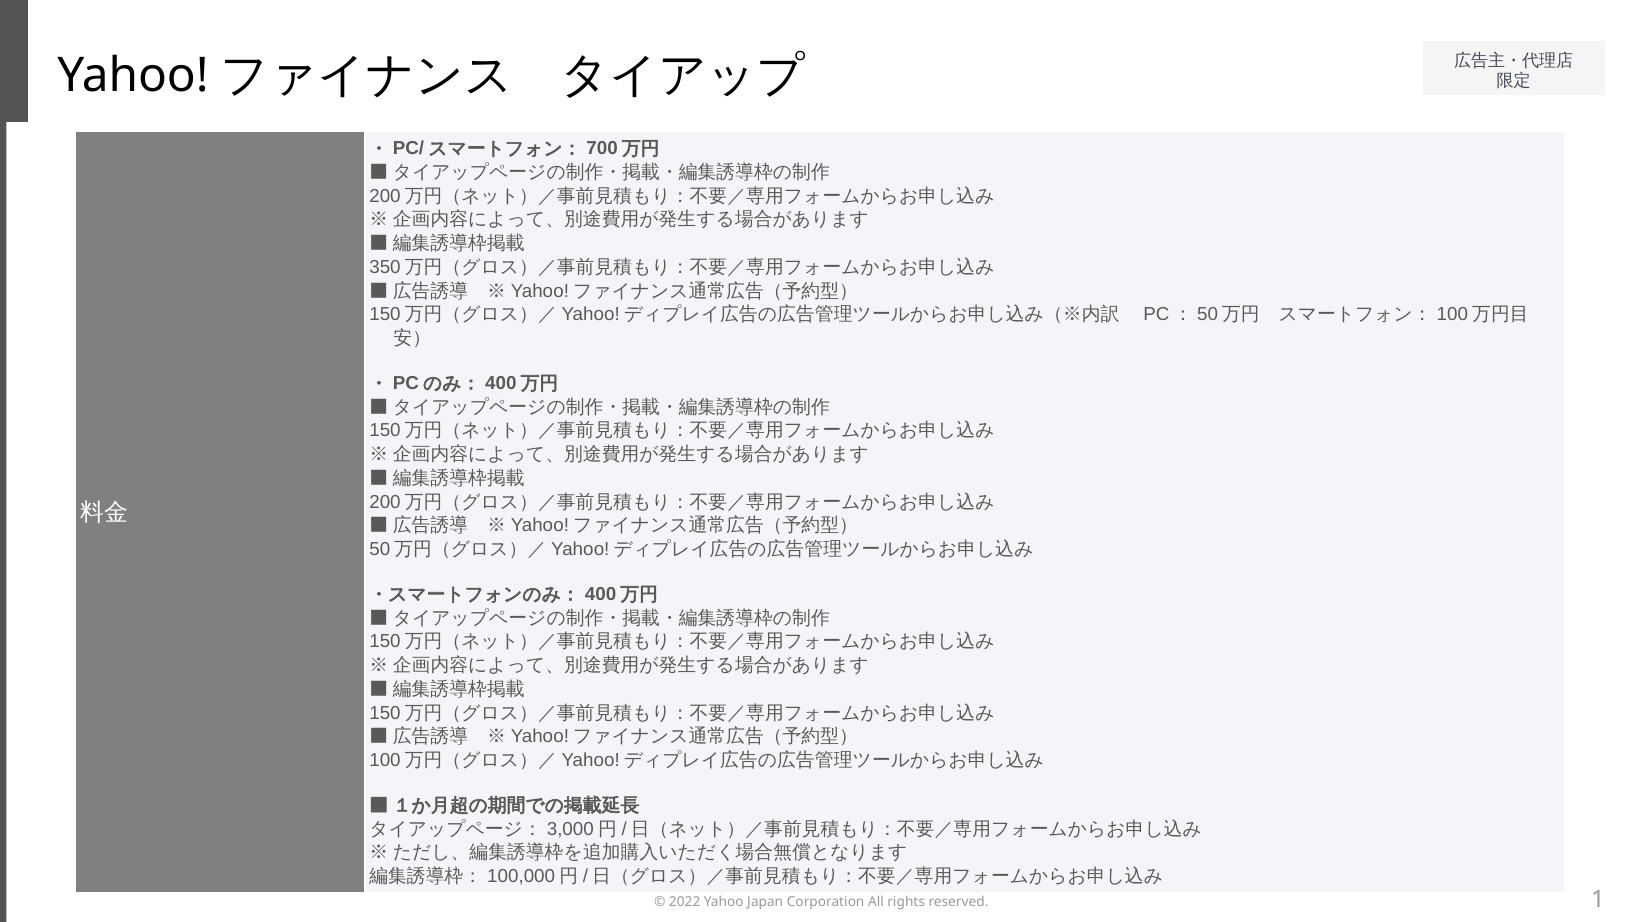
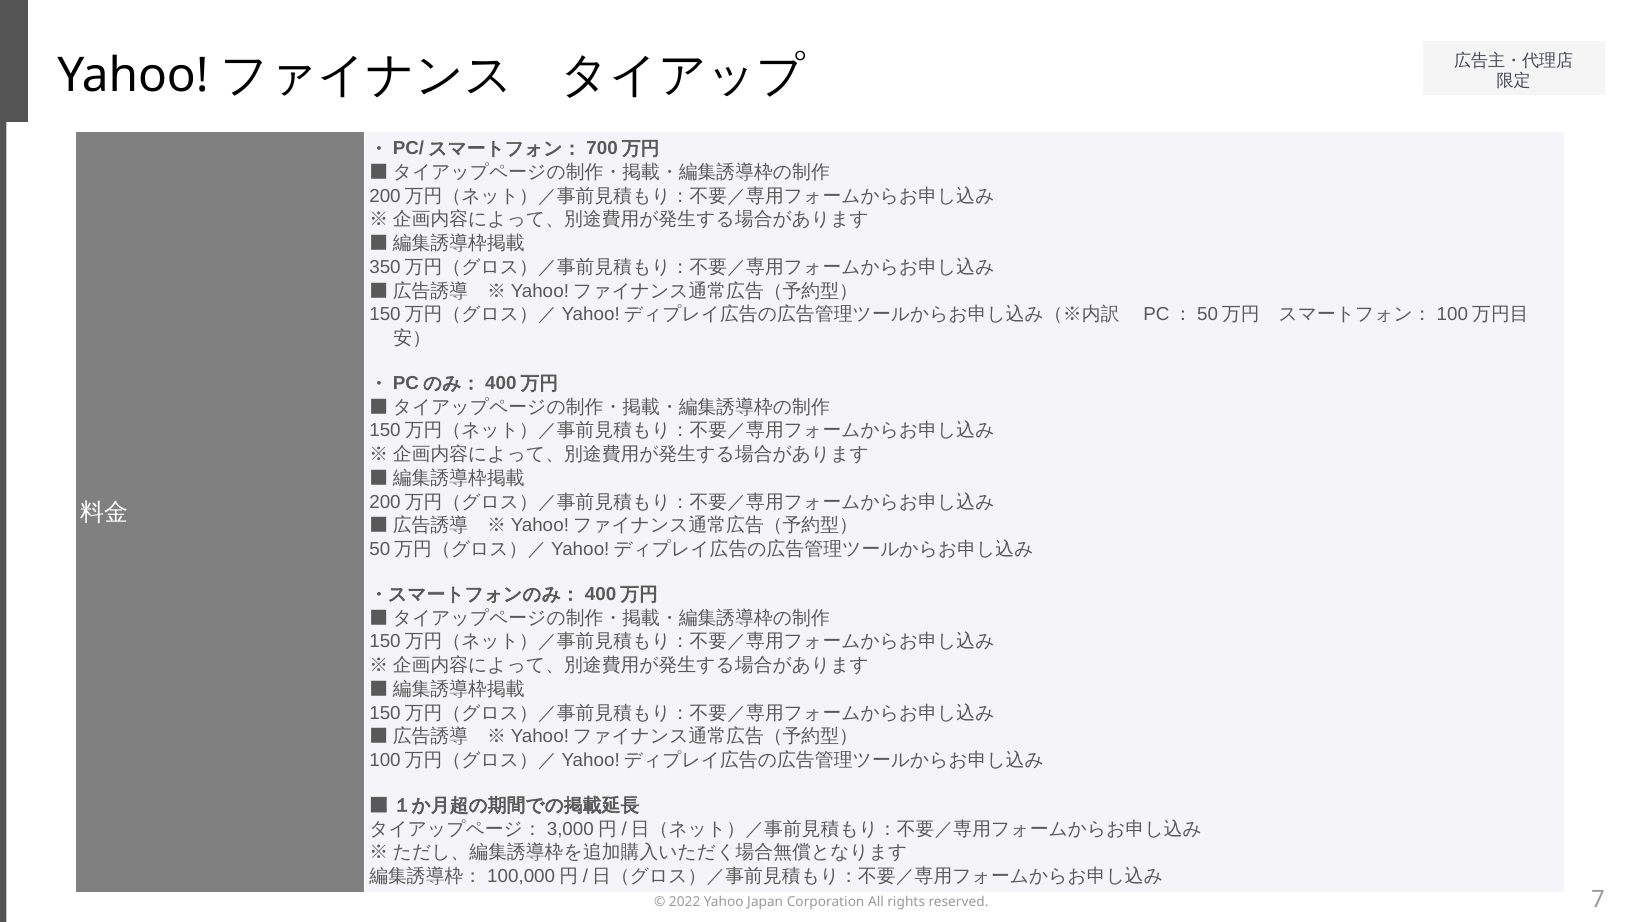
1: 1 -> 7 (1598, 899)
